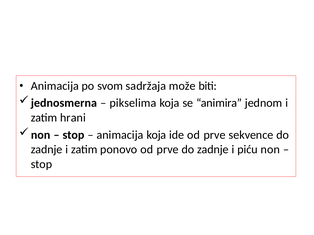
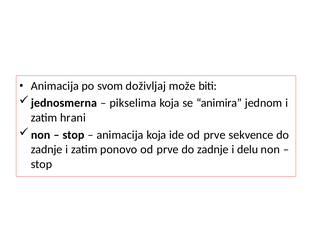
sadržaja: sadržaja -> doživljaj (146, 86)
piću: piću -> delu (248, 150)
